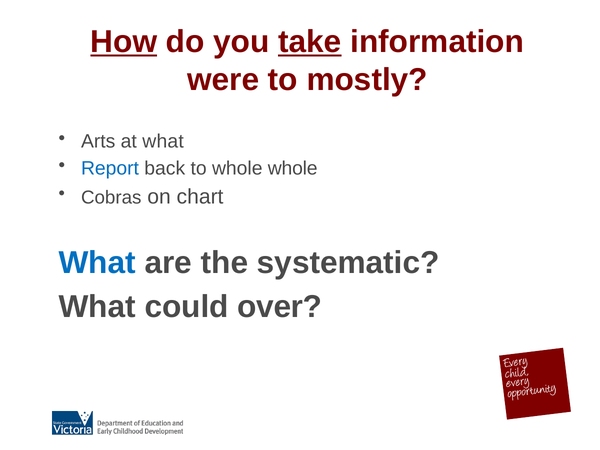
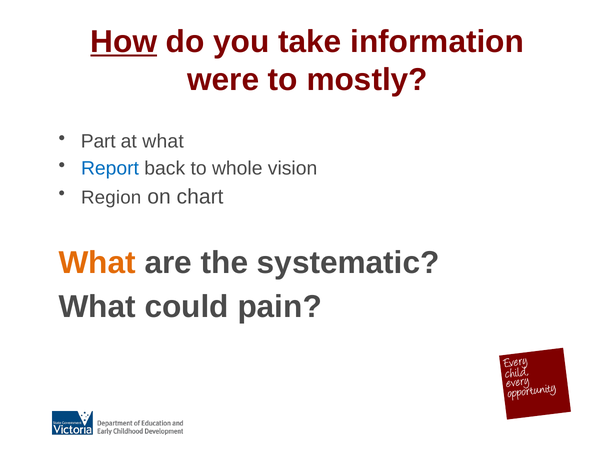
take underline: present -> none (310, 42)
Arts: Arts -> Part (98, 141)
whole whole: whole -> vision (293, 168)
Cobras: Cobras -> Region (111, 198)
What colour: blue -> orange (97, 263)
over: over -> pain (280, 307)
